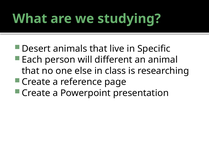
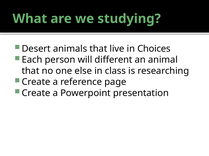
Specific: Specific -> Choices (154, 49)
